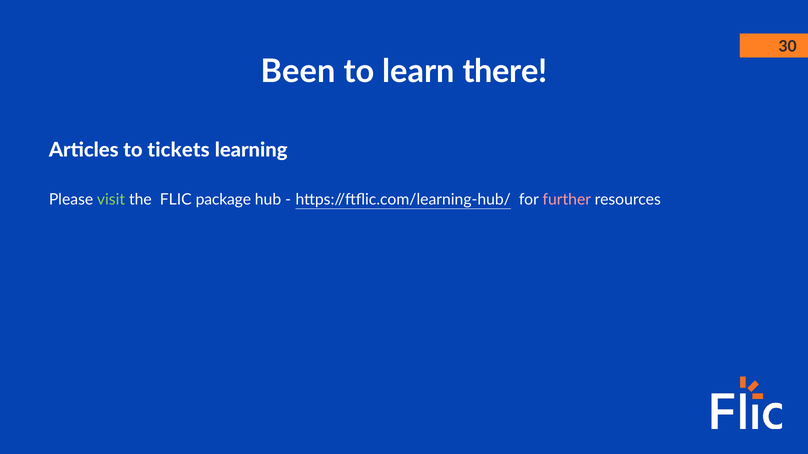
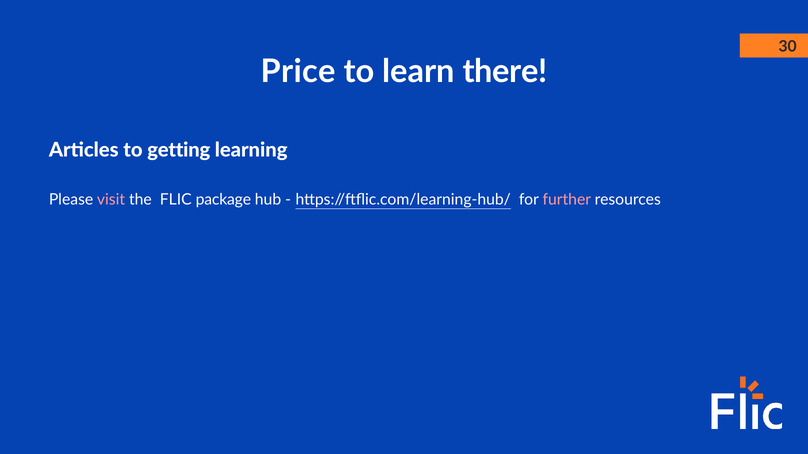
Been: Been -> Price (298, 71)
tickets: tickets -> getting (179, 150)
visit colour: light green -> pink (111, 200)
